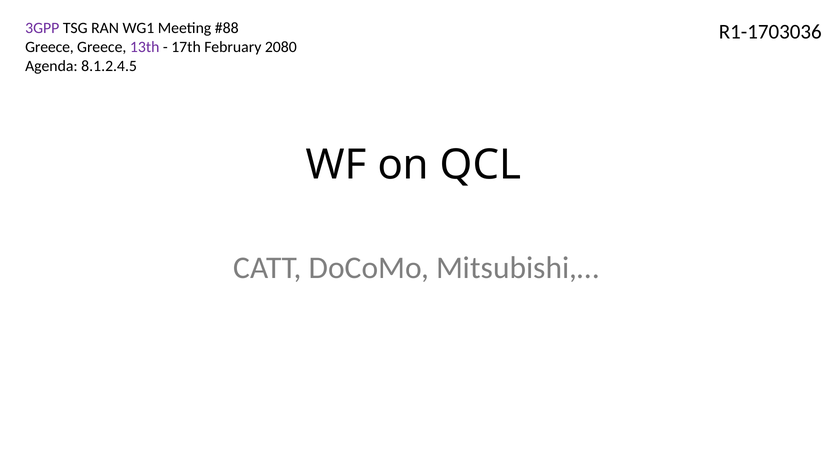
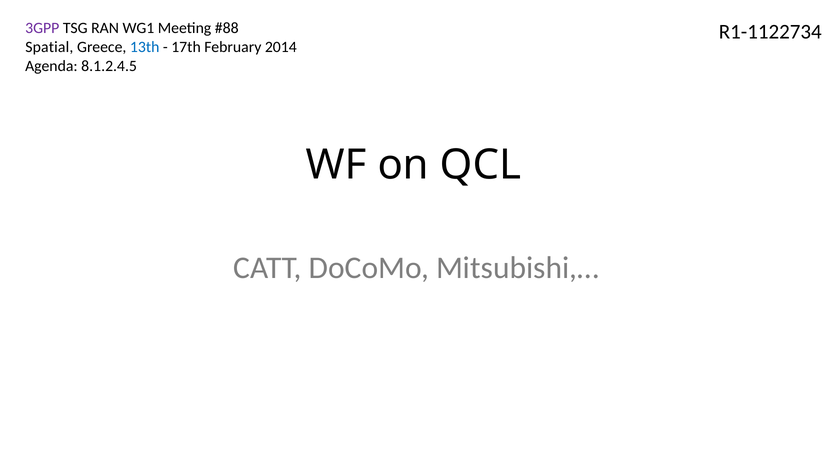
R1-1703036: R1-1703036 -> R1-1122734 (770, 32)
Greece: Greece -> Spatial (49, 47)
13th colour: purple -> blue (145, 47)
2080: 2080 -> 2014 (281, 47)
